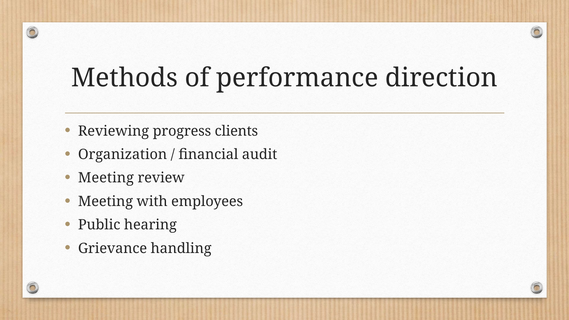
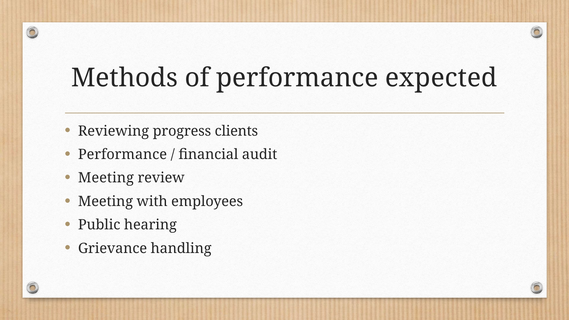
direction: direction -> expected (441, 78)
Organization: Organization -> Performance (123, 154)
